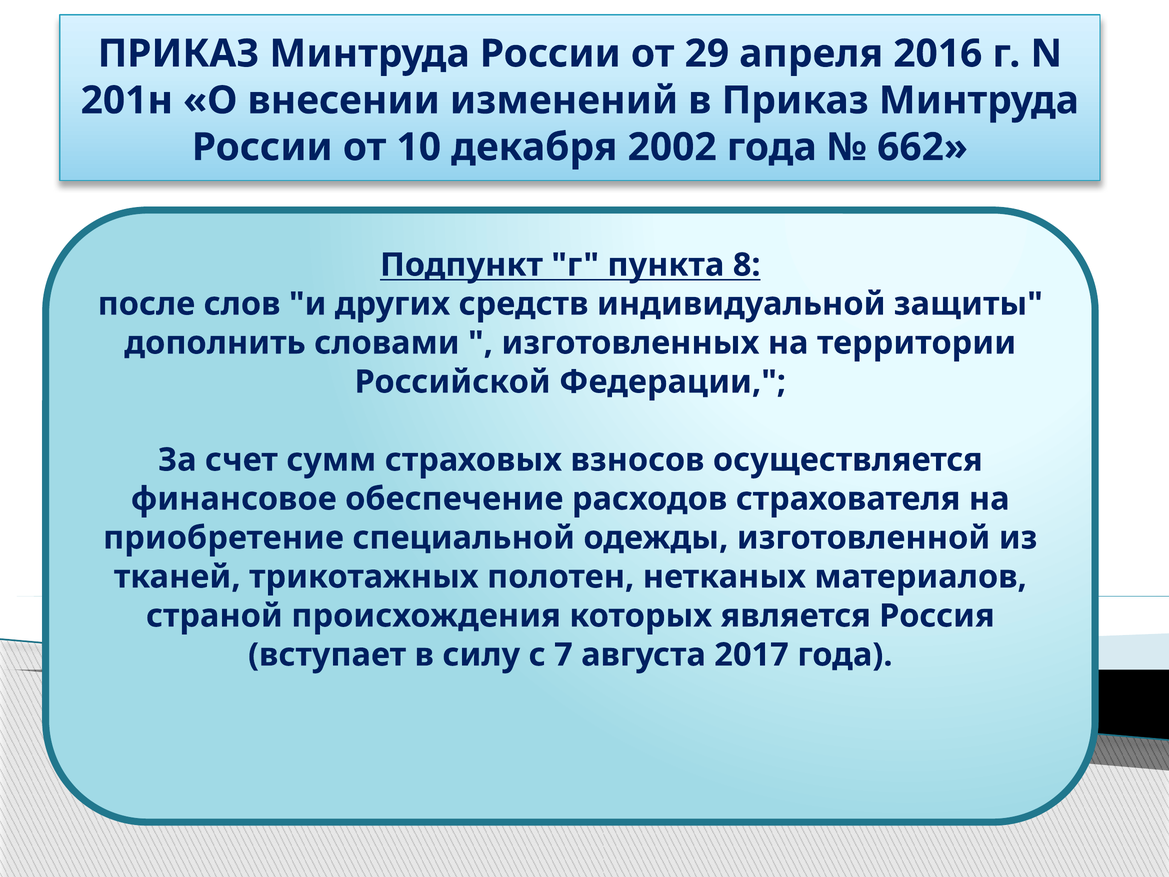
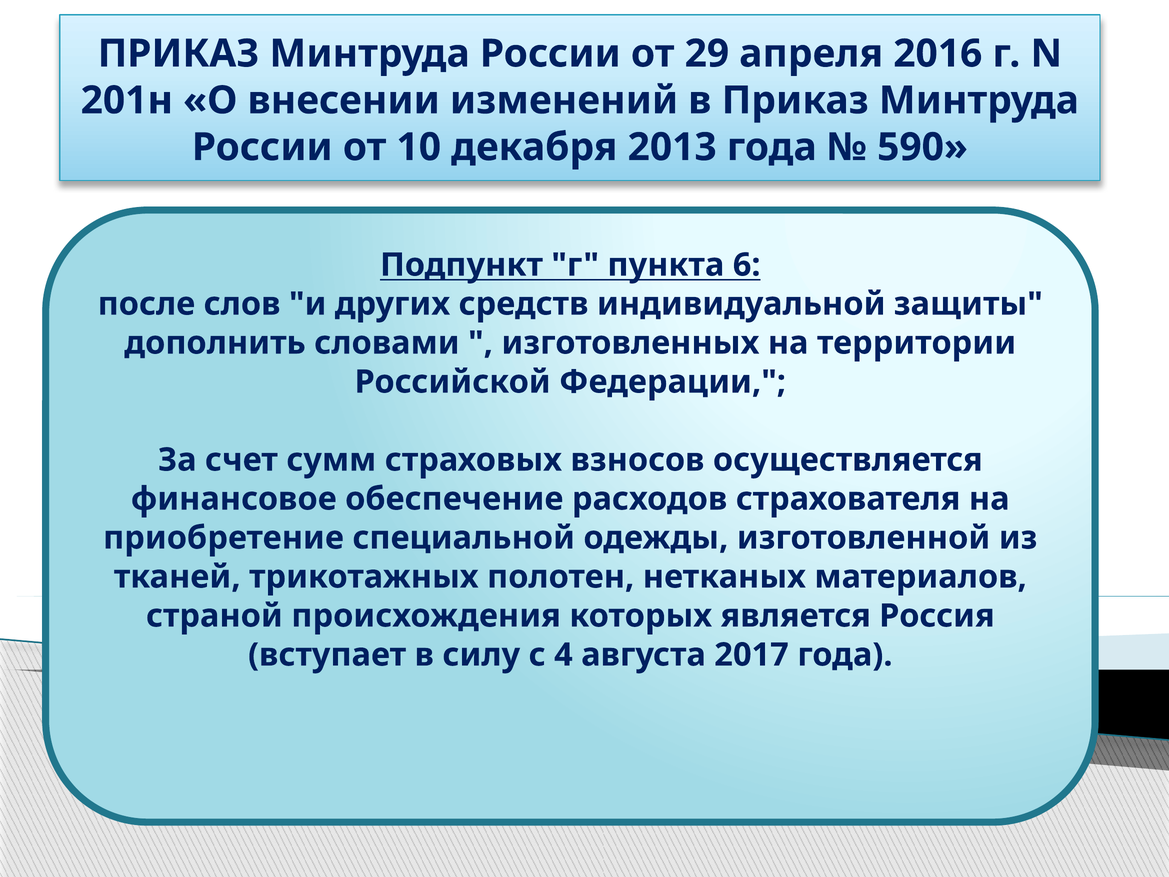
2002: 2002 -> 2013 (672, 147)
662: 662 -> 590 (922, 147)
8: 8 -> 6 (747, 265)
7: 7 -> 4 (563, 655)
